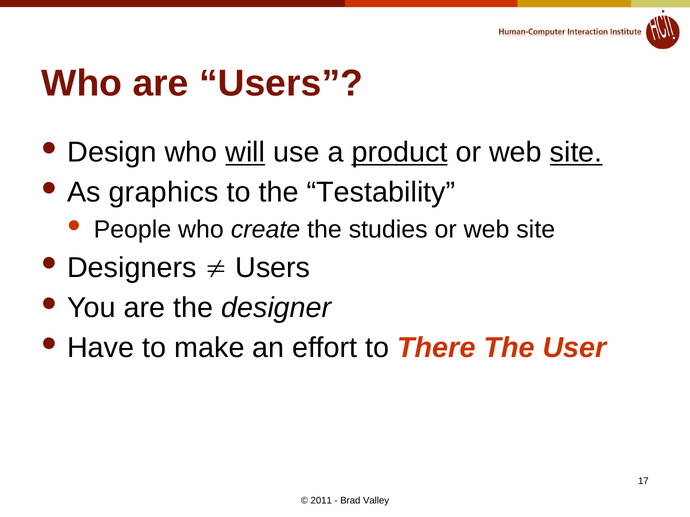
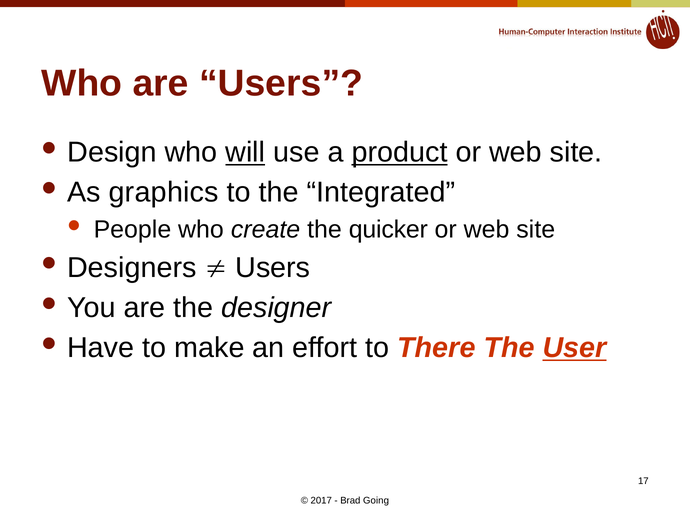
site underline: present -> none (576, 152)
Testability: Testability -> Integrated (381, 193)
studies: studies -> quicker (388, 230)
User underline: none -> present (574, 348)
2011: 2011 -> 2017 (321, 501)
Valley: Valley -> Going (376, 501)
